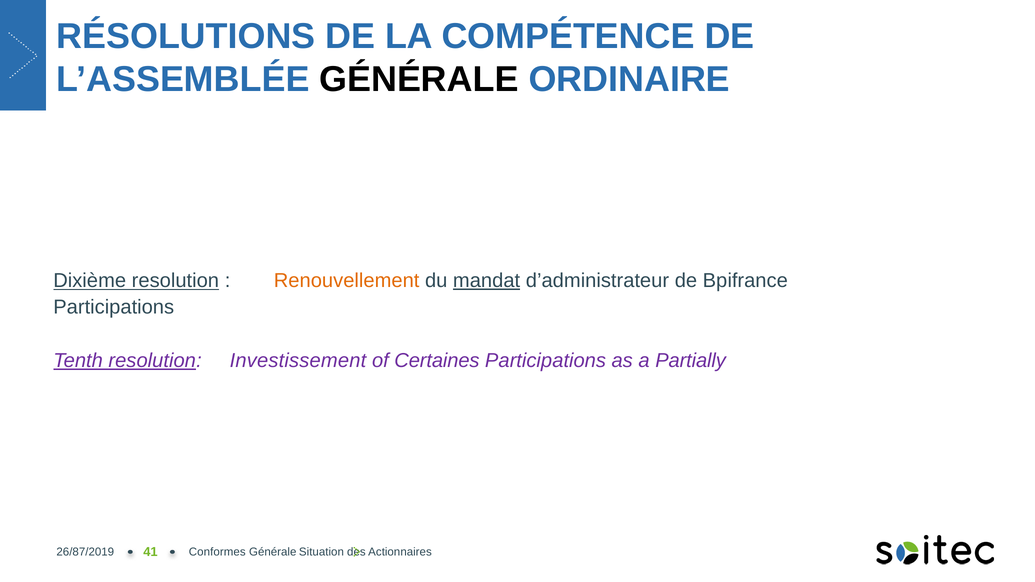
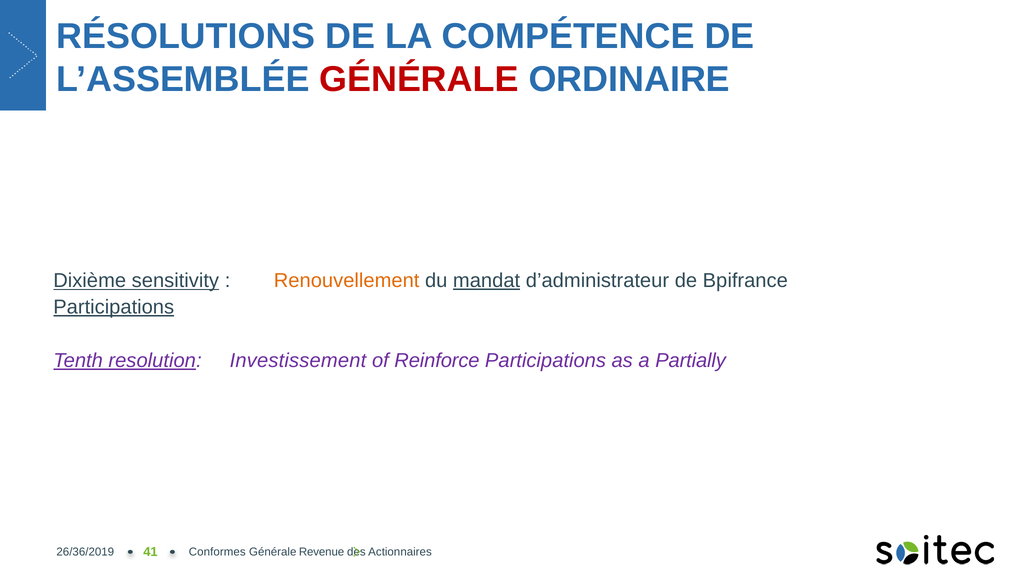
GÉNÉRALE colour: black -> red (419, 80)
Dixième resolution: resolution -> sensitivity (175, 281)
Participations underline: none -> present (114, 307)
Certaines: Certaines -> Reinforce (437, 360)
26/87/2019: 26/87/2019 -> 26/36/2019 (85, 552)
Situation: Situation -> Revenue (322, 552)
